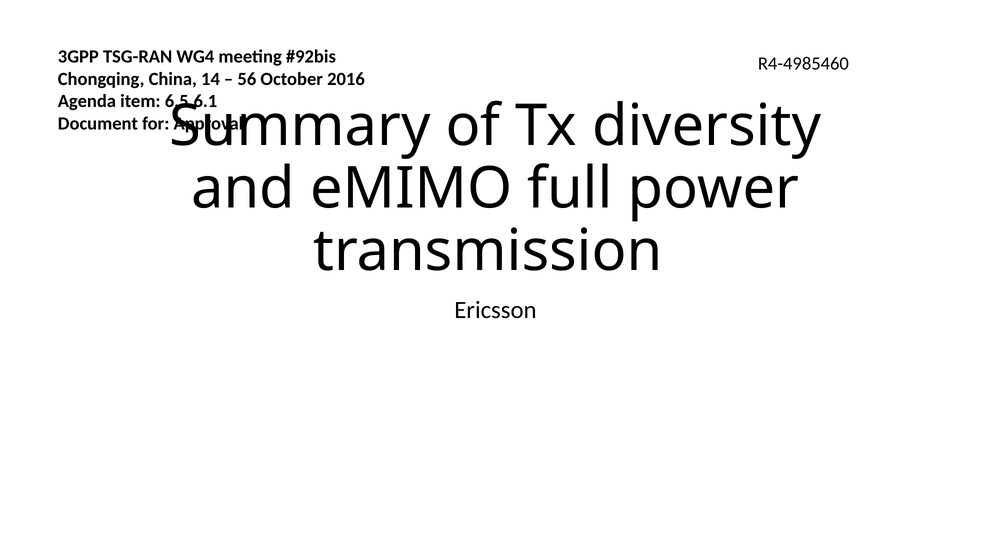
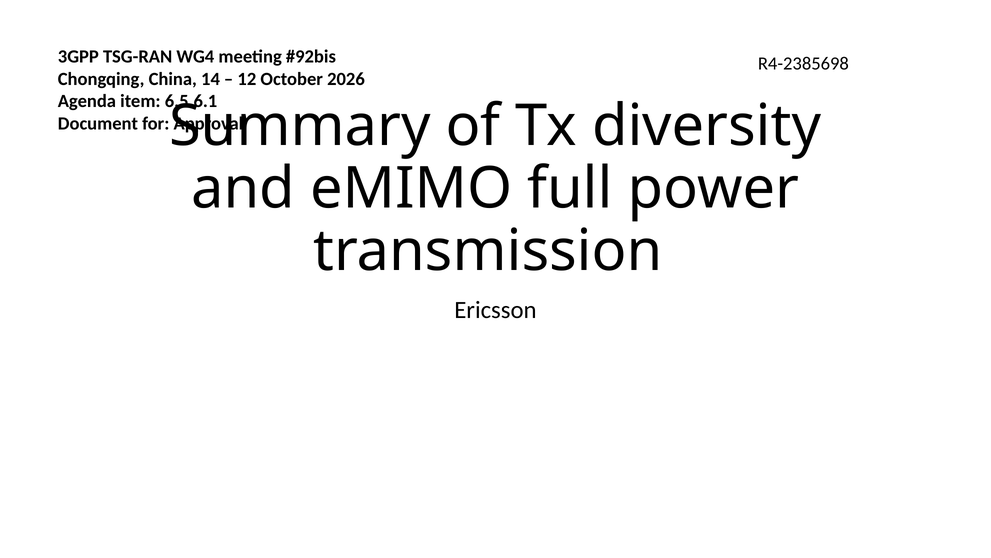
R4-4985460: R4-4985460 -> R4-2385698 (803, 64)
56: 56 -> 12 (247, 79)
2016: 2016 -> 2026 (346, 79)
